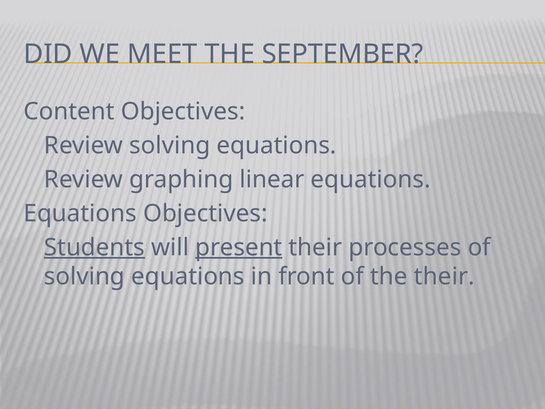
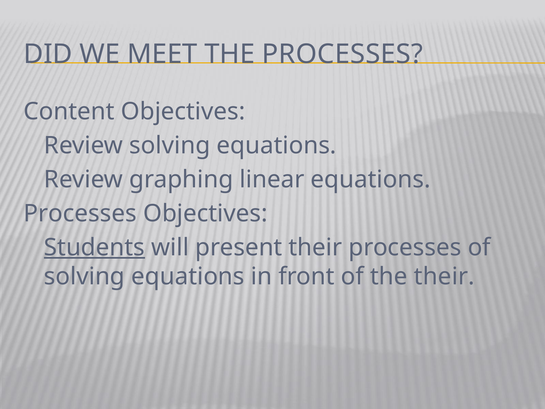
THE SEPTEMBER: SEPTEMBER -> PROCESSES (342, 54)
Equations: Equations -> Processes (80, 213)
present underline: present -> none (239, 247)
